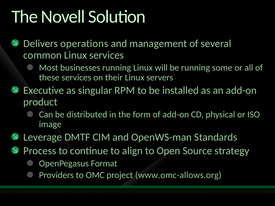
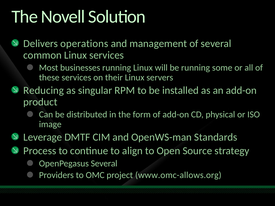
Executive: Executive -> Reducing (44, 90)
OpenPegasus Format: Format -> Several (104, 164)
